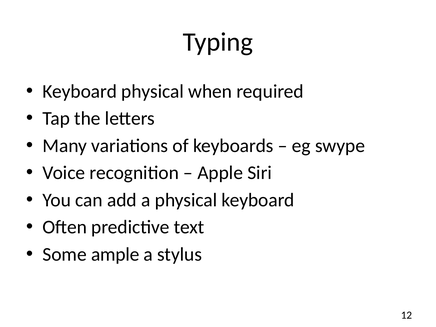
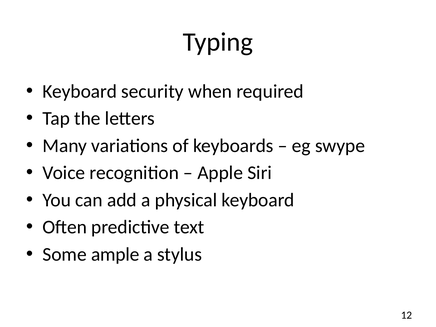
Keyboard physical: physical -> security (153, 91)
